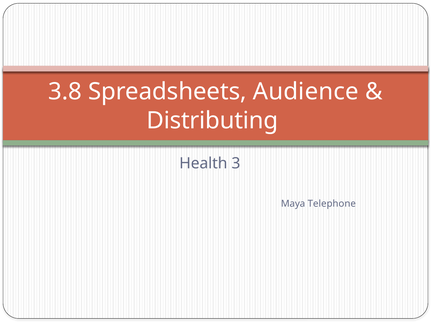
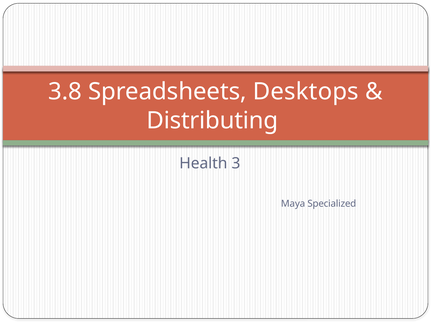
Audience: Audience -> Desktops (306, 92)
Telephone: Telephone -> Specialized (332, 204)
